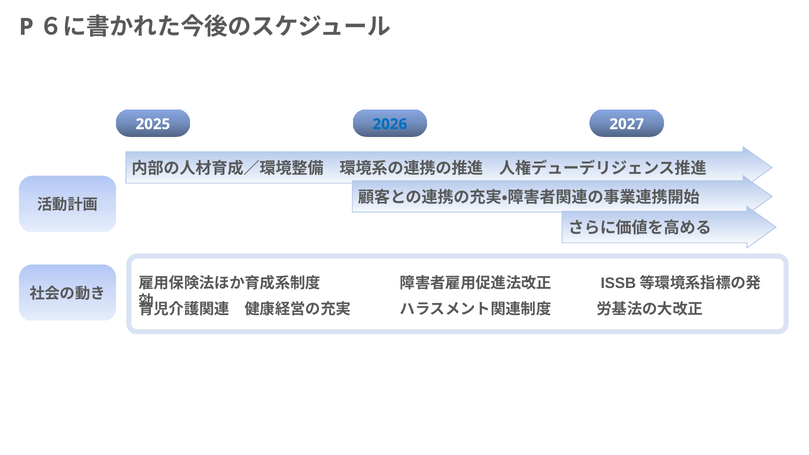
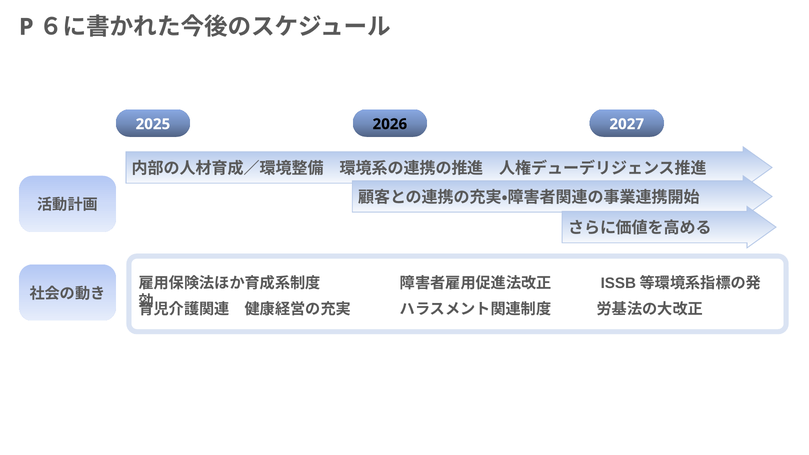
2026 colour: blue -> black (390, 124)
